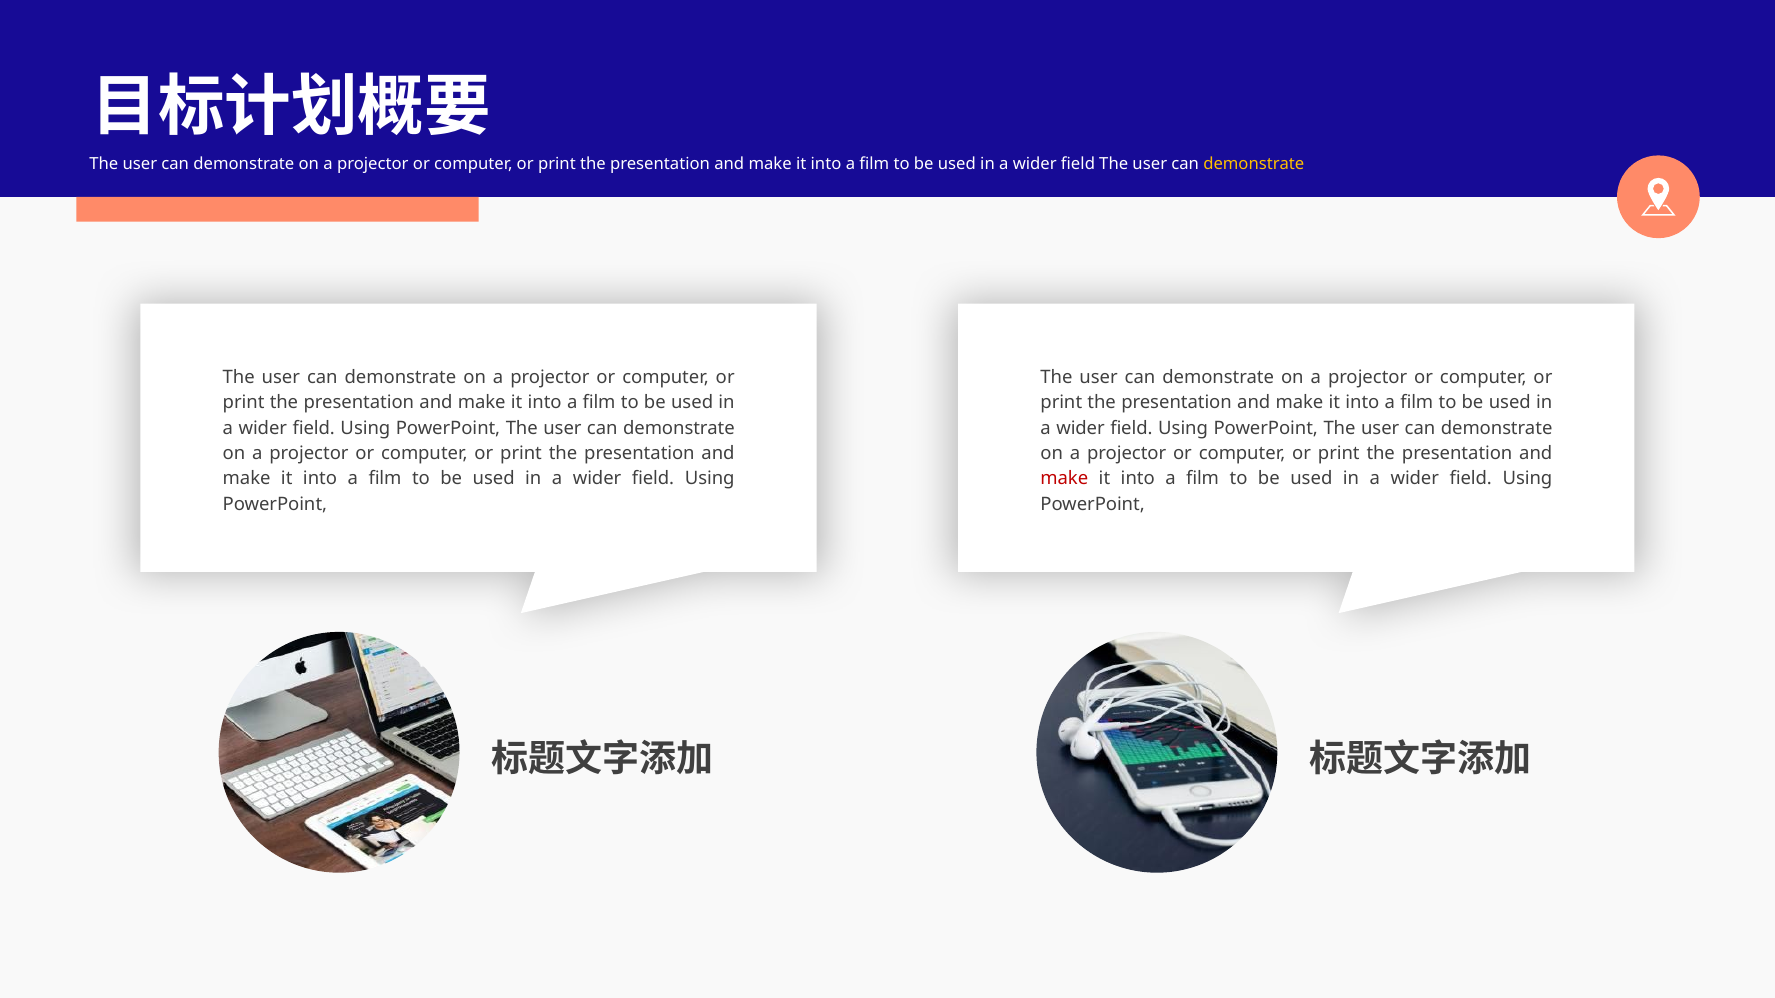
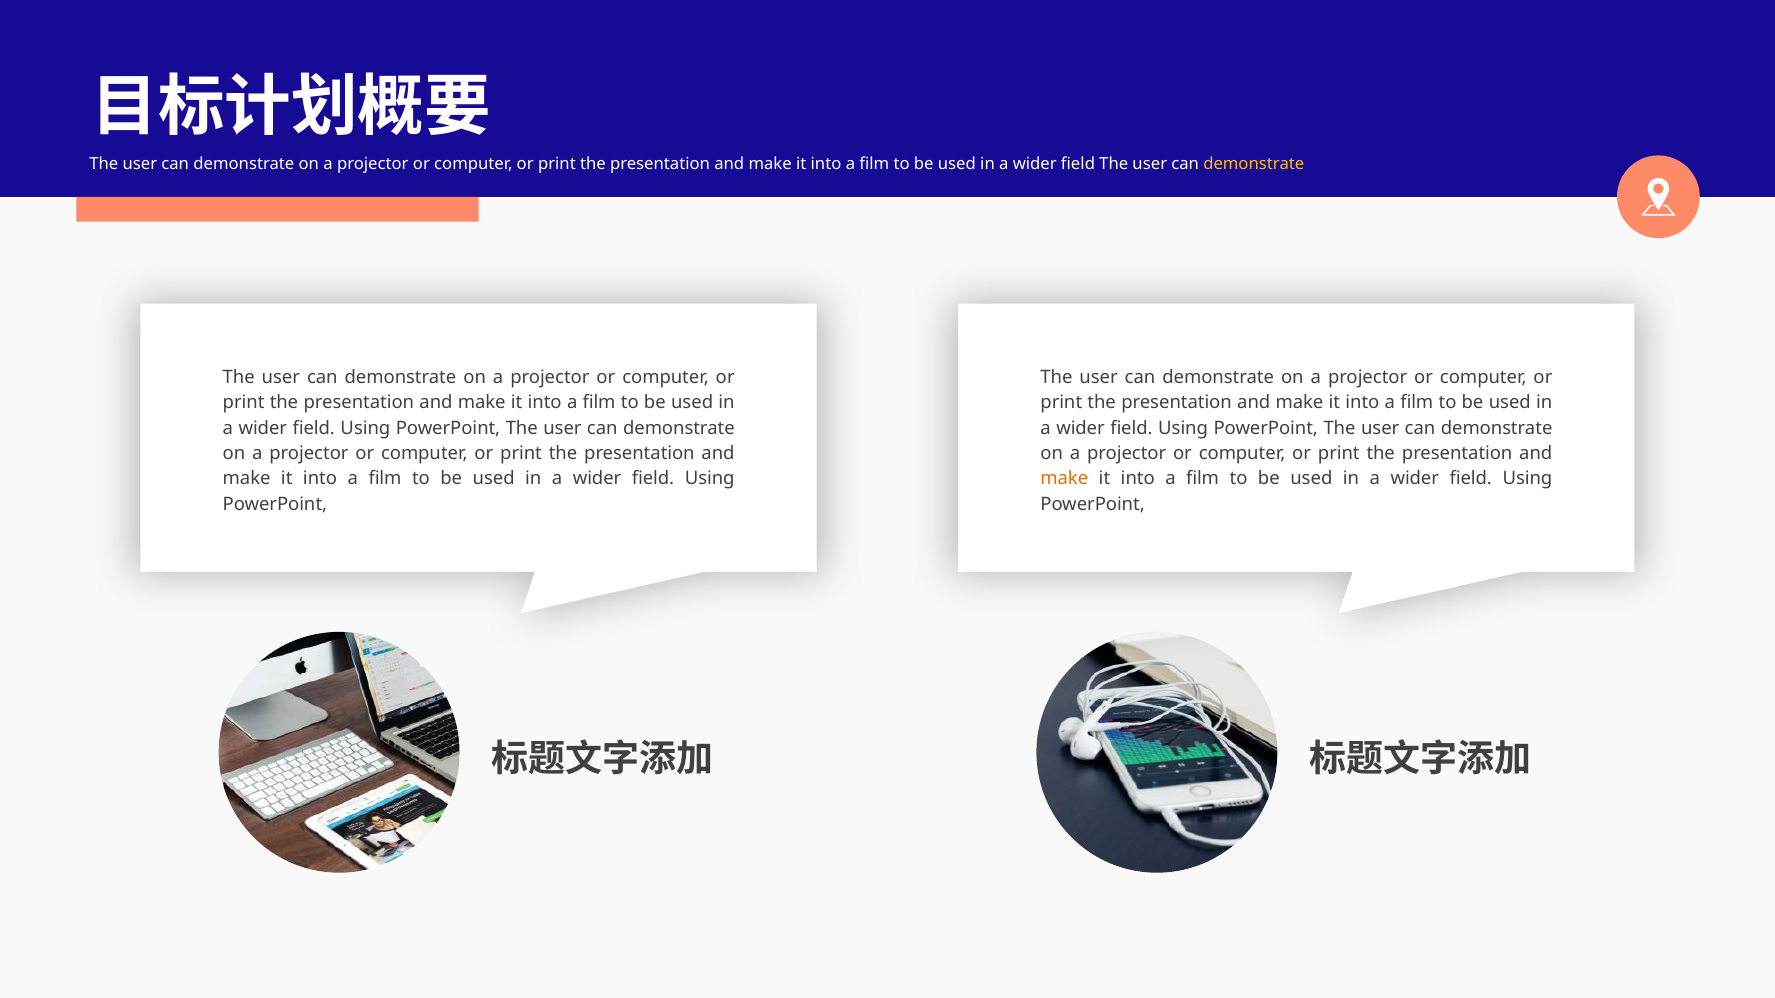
make colour: red -> orange (1064, 479)
